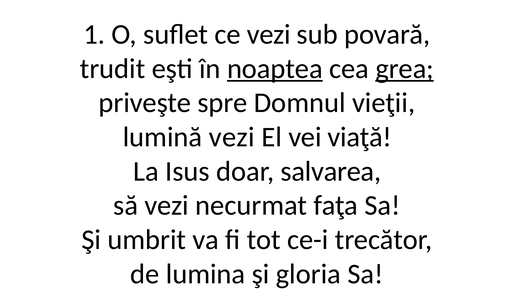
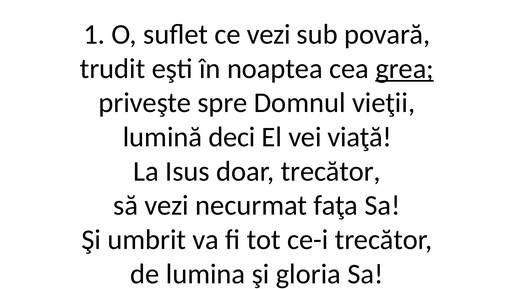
noaptea underline: present -> none (275, 69)
lumină vezi: vezi -> deci (232, 137)
doar salvarea: salvarea -> trecător (331, 171)
